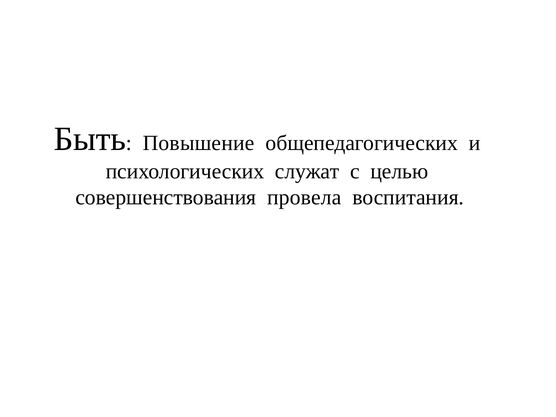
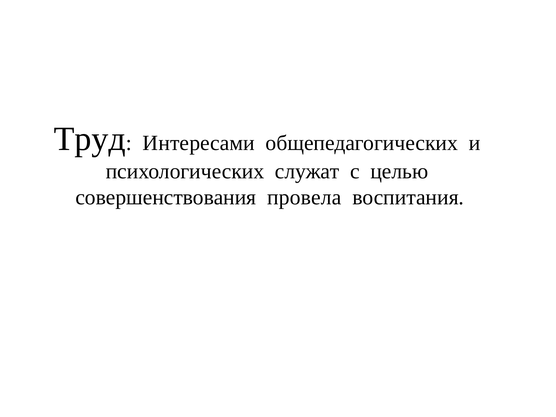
Быть: Быть -> Труд (90, 139)
Повышение: Повышение -> Интересами (199, 143)
